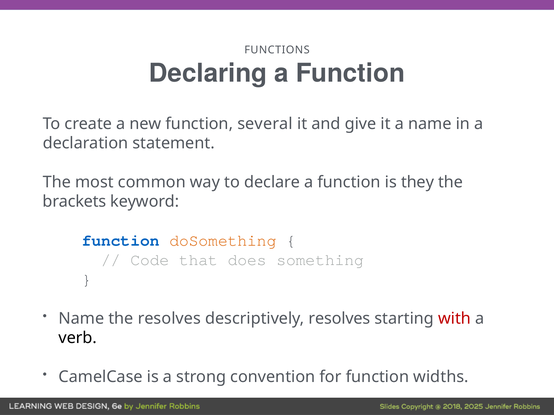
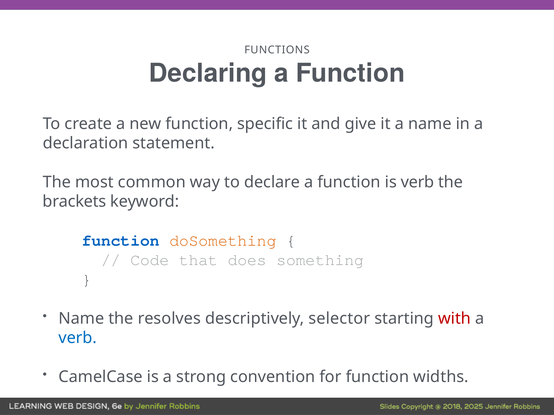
several: several -> specific (265, 124)
is they: they -> verb (418, 182)
descriptively resolves: resolves -> selector (339, 319)
verb colour: black -> blue (78, 338)
